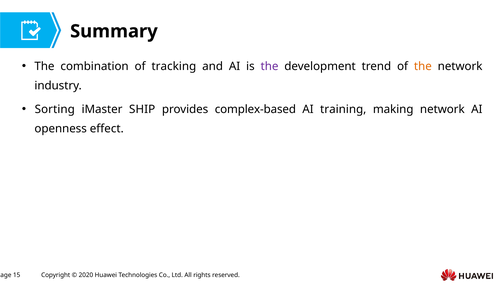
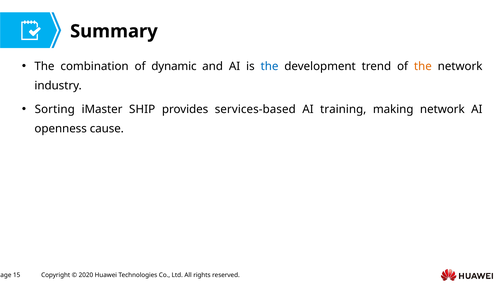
tracking: tracking -> dynamic (174, 66)
the colour: purple -> blue (270, 66)
complex-based: complex-based -> services-based (255, 109)
effect: effect -> cause (107, 129)
